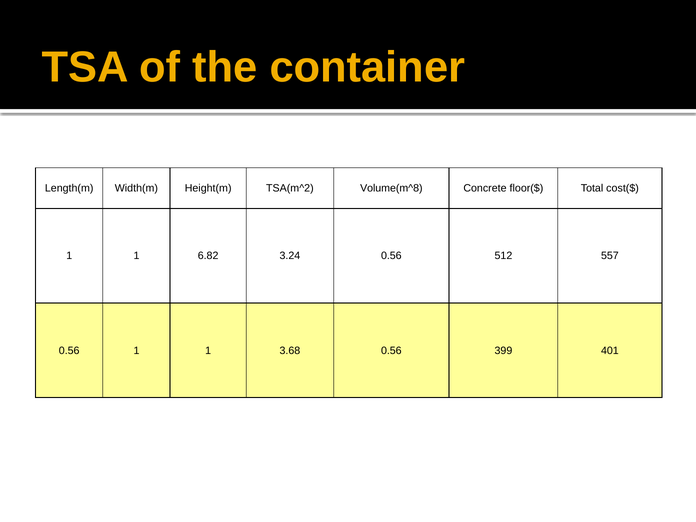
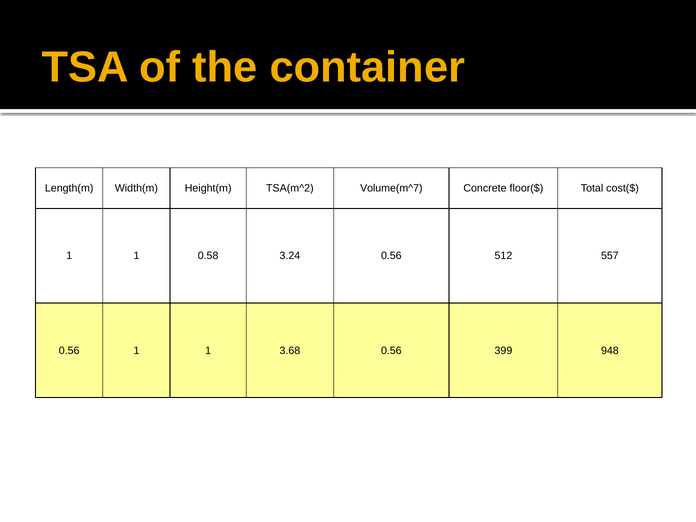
Volume(m^8: Volume(m^8 -> Volume(m^7 (391, 188)
6.82: 6.82 -> 0.58 (208, 256)
401: 401 -> 948 (610, 350)
